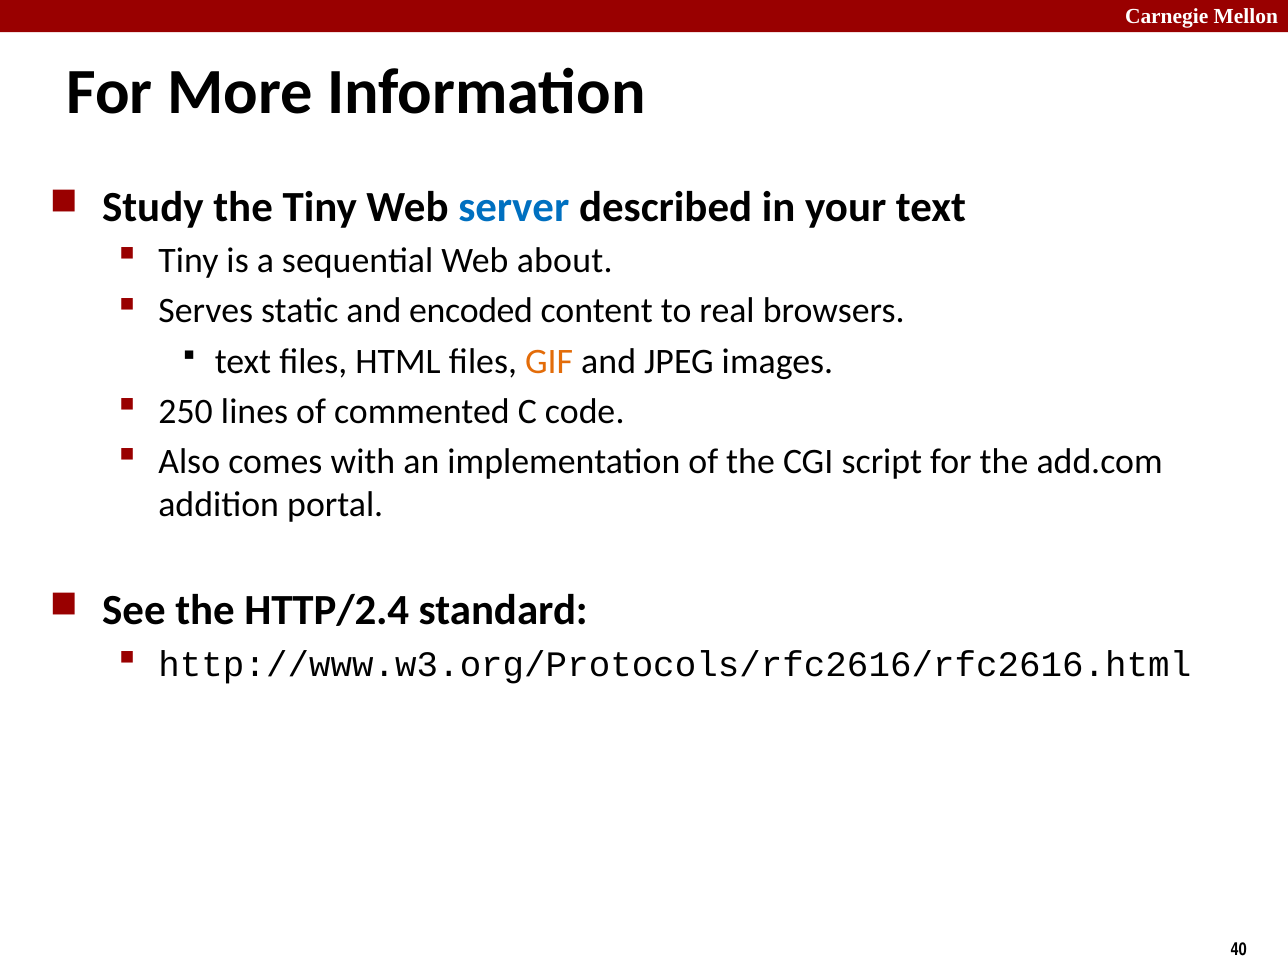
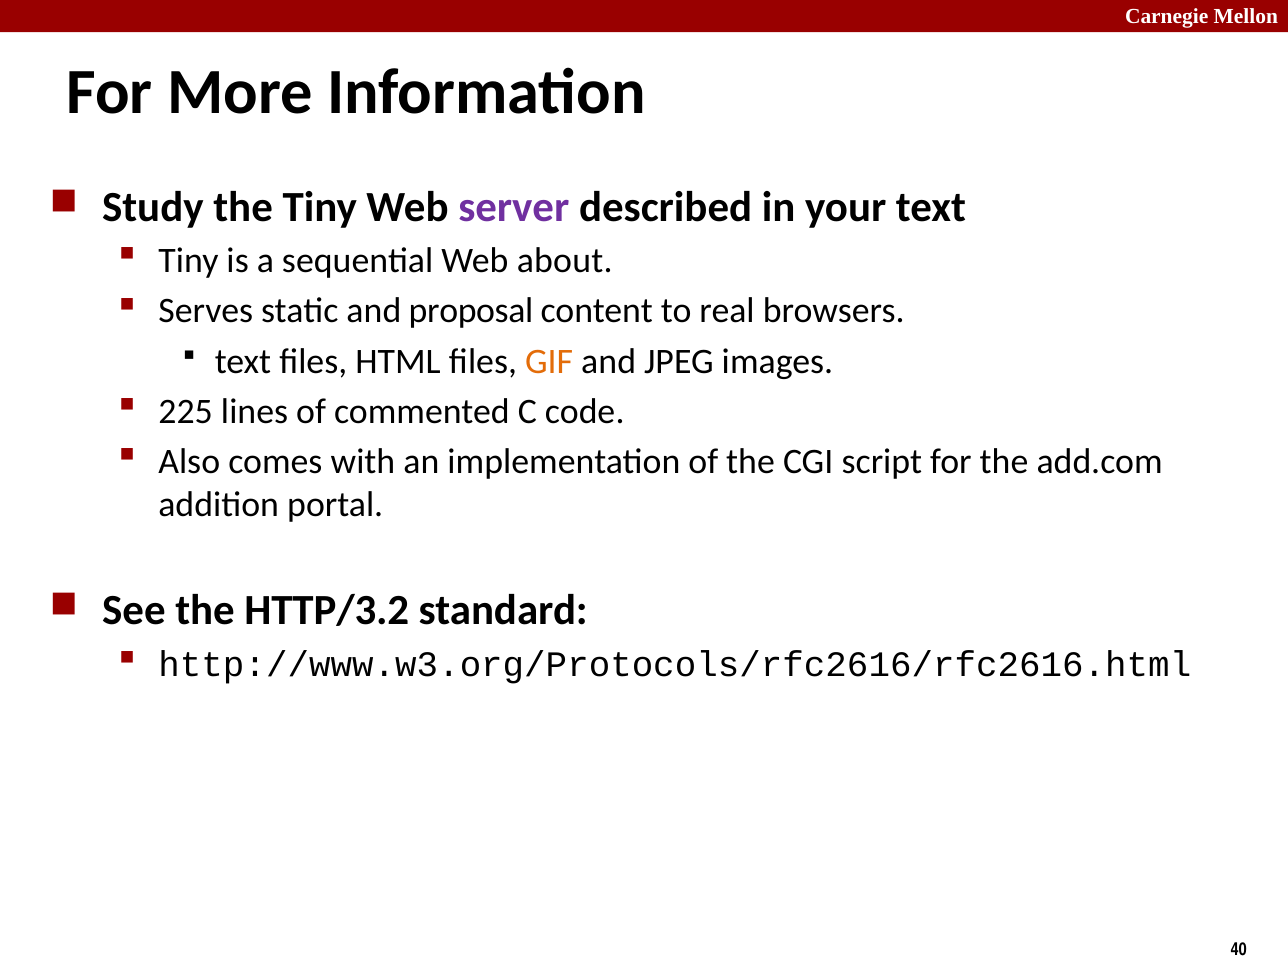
server colour: blue -> purple (514, 207)
encoded: encoded -> proposal (471, 311)
250: 250 -> 225 (186, 411)
HTTP/2.4: HTTP/2.4 -> HTTP/3.2 (327, 611)
